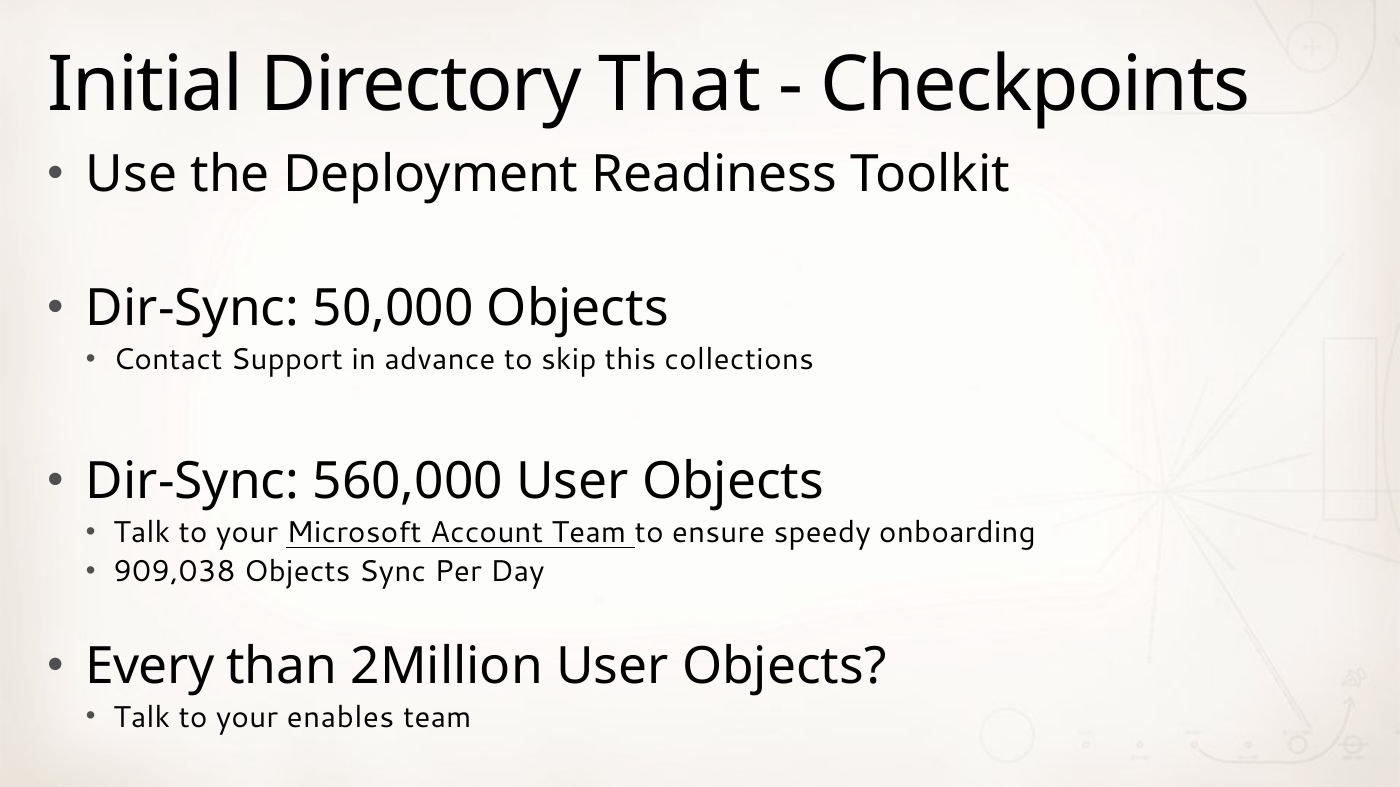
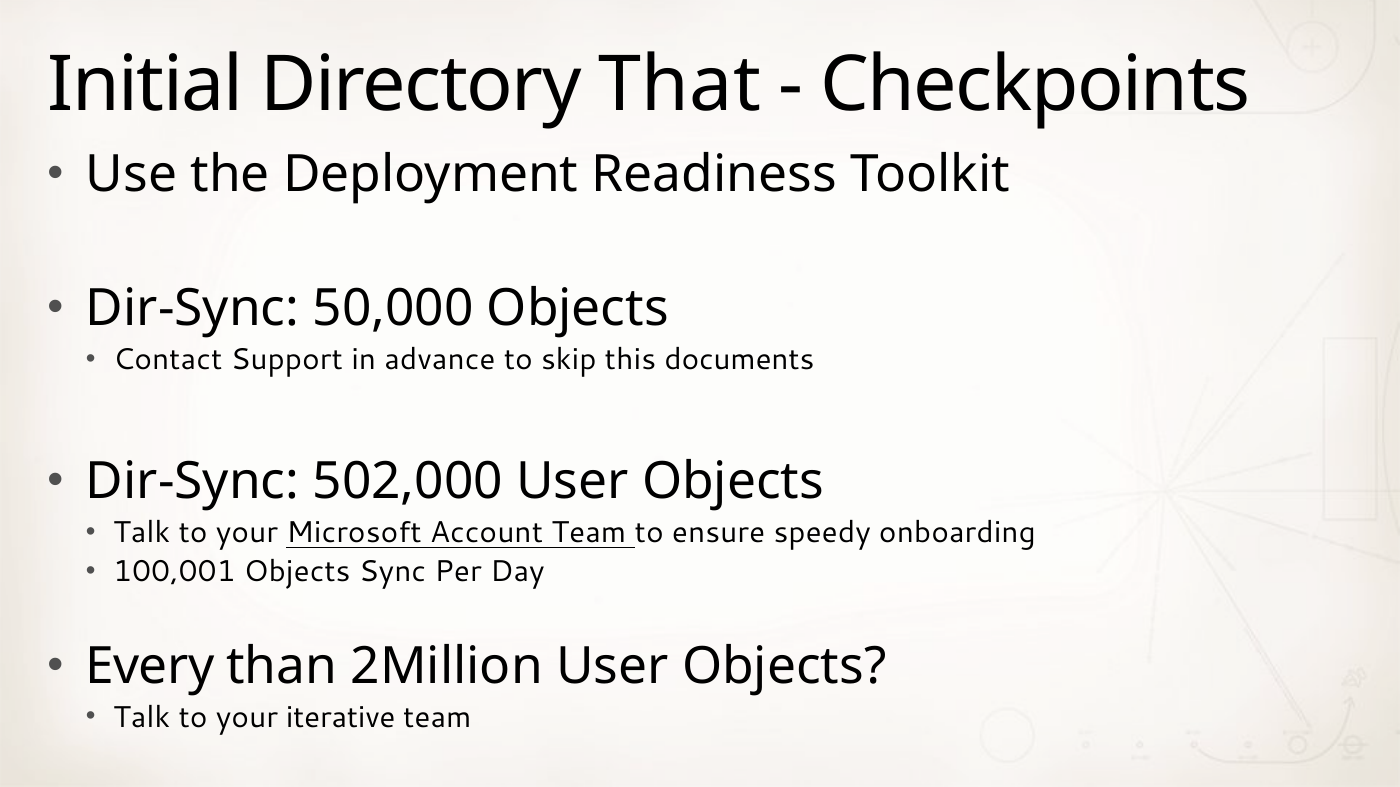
collections: collections -> documents (739, 359)
560,000: 560,000 -> 502,000 (408, 482)
909,038: 909,038 -> 100,001 (174, 572)
enables: enables -> iterative (341, 717)
